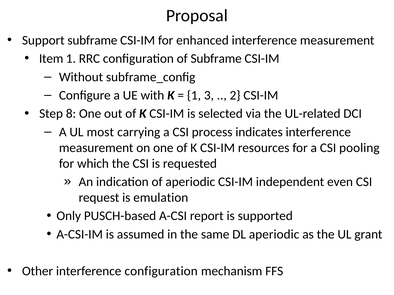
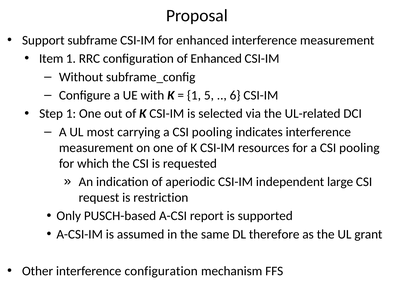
of Subframe: Subframe -> Enhanced (216, 59)
3: 3 -> 5 (209, 95)
2: 2 -> 6 (235, 95)
Step 8: 8 -> 1 (71, 114)
carrying a CSI process: process -> pooling (212, 132)
even: even -> large (340, 182)
emulation: emulation -> restriction (161, 198)
DL aperiodic: aperiodic -> therefore (274, 235)
